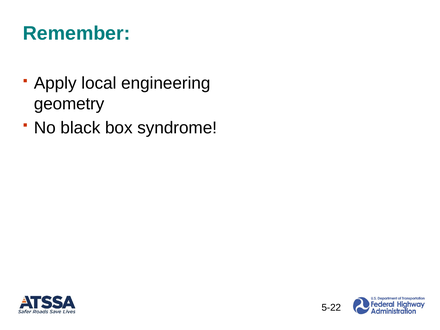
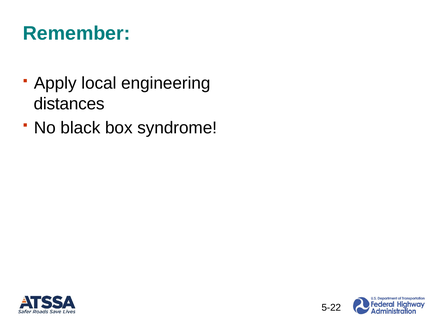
geometry: geometry -> distances (69, 104)
